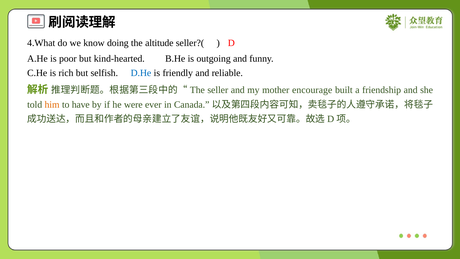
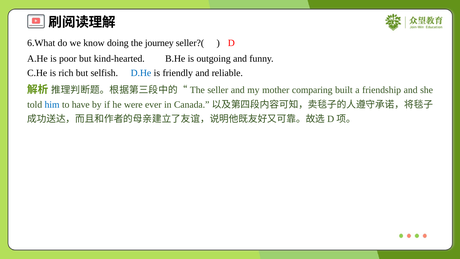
4.What: 4.What -> 6.What (41, 43)
altitude: altitude -> journey (159, 43)
encourage: encourage -> comparing (312, 90)
him colour: orange -> blue (52, 105)
